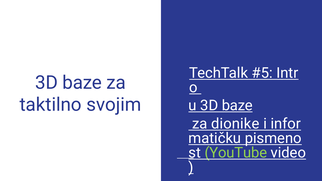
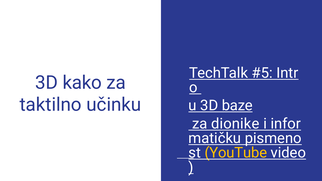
baze: baze -> kako (82, 83)
svojim: svojim -> učinku (114, 105)
YouTube colour: light green -> yellow (236, 153)
